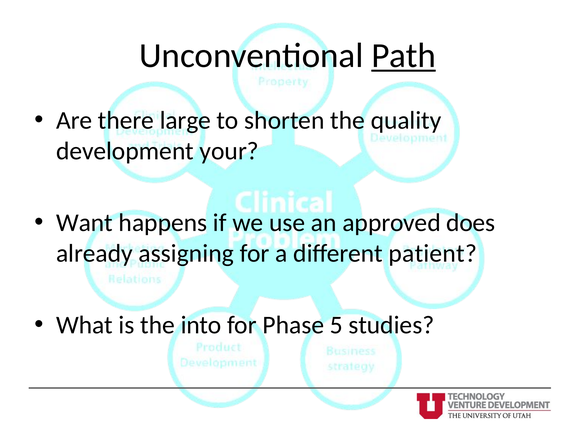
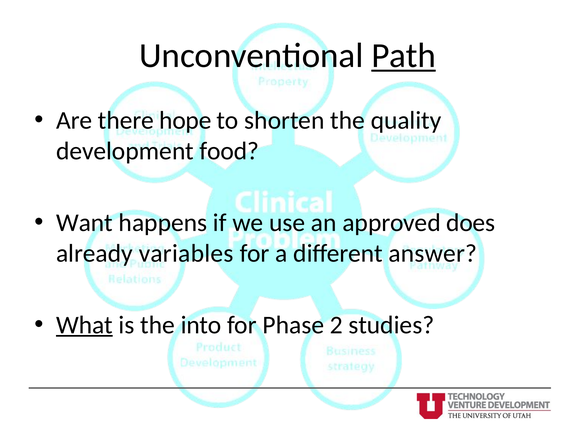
large: large -> hope (185, 121)
your: your -> food (229, 151)
assigning: assigning -> variables (186, 254)
patient: patient -> answer (433, 254)
What underline: none -> present (84, 325)
5: 5 -> 2 (336, 325)
